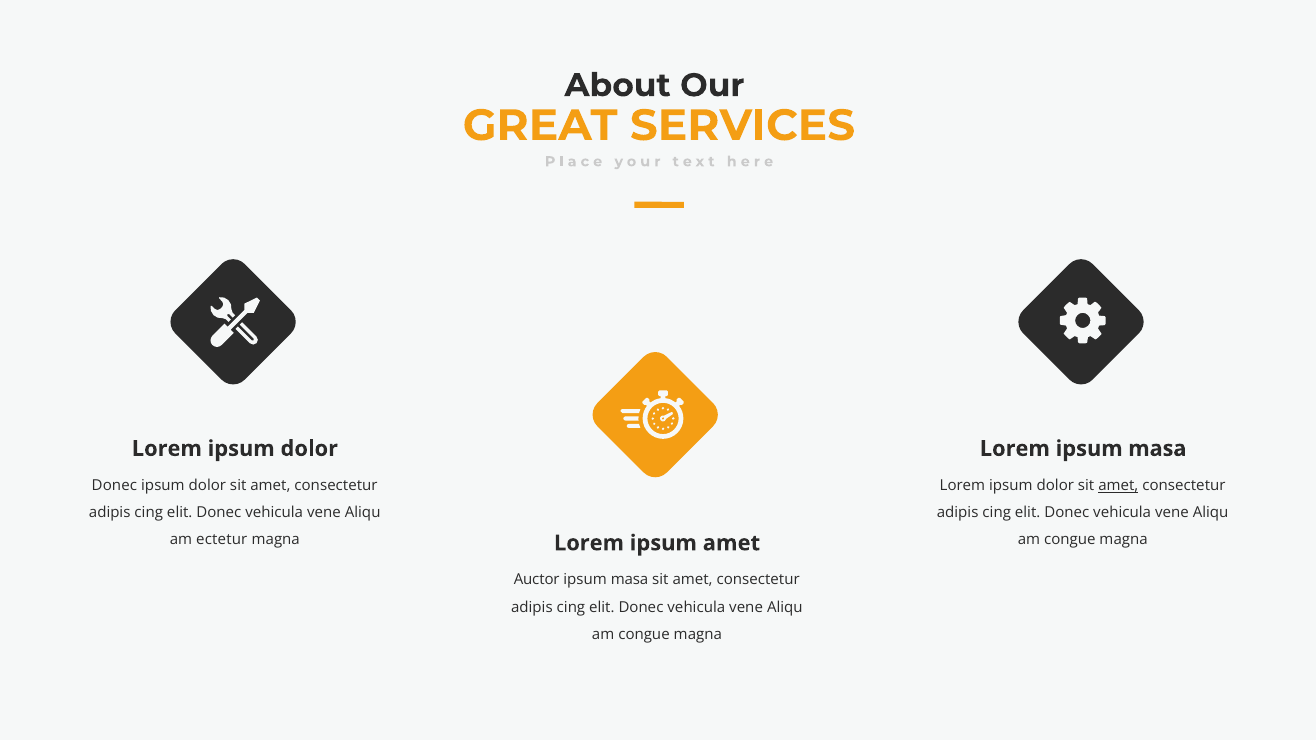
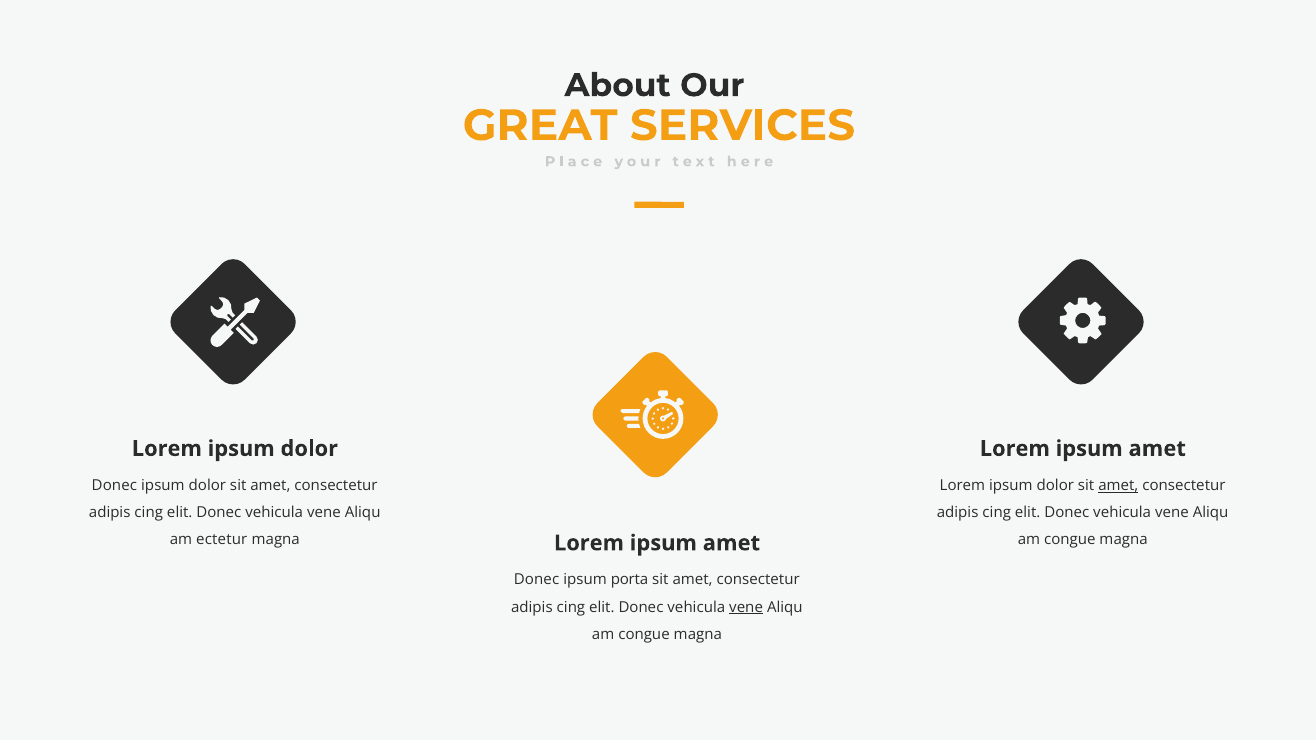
masa: masa -> amet (1157, 449)
Auctor: Auctor -> Donec (537, 580)
masa: masa -> porta (630, 580)
vene underline: none -> present (746, 607)
